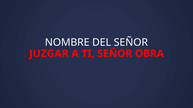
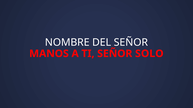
JUZGAR: JUZGAR -> MANOS (49, 54)
OBRA: OBRA -> SOLO (149, 54)
